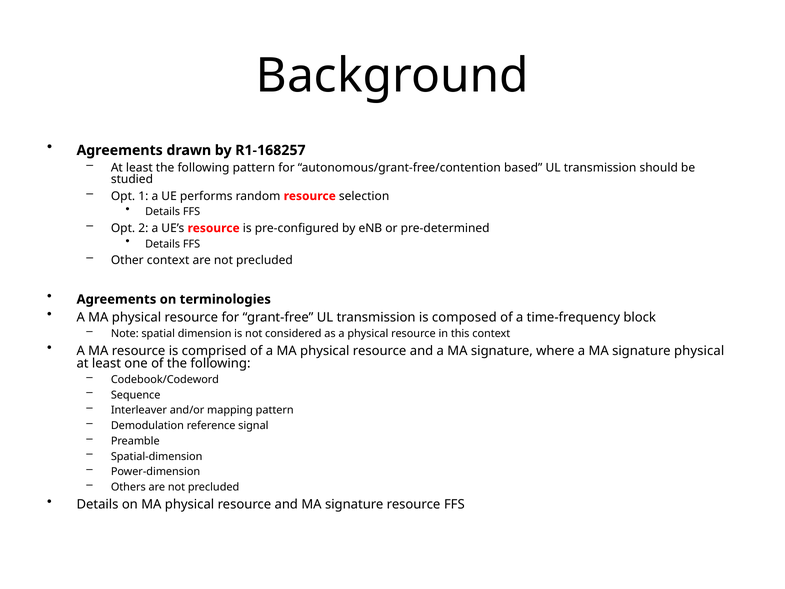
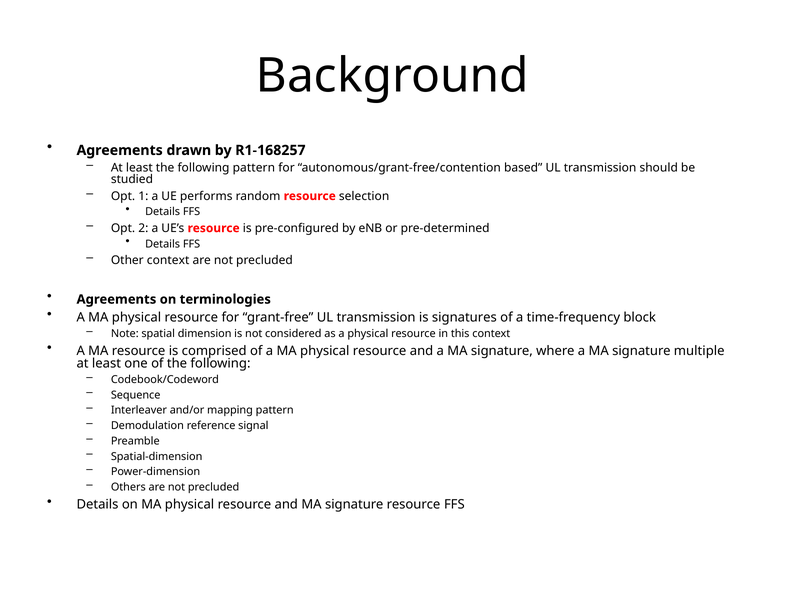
composed: composed -> signatures (464, 317)
signature physical: physical -> multiple (699, 351)
